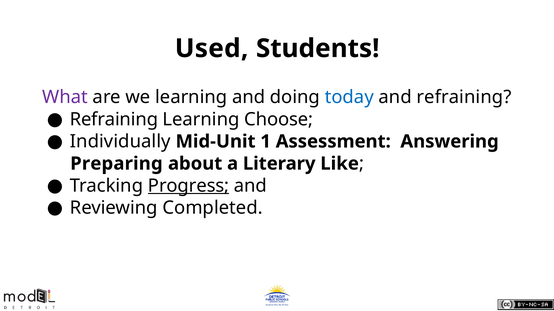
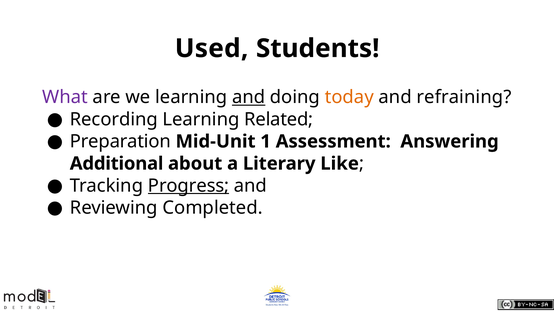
and underline: none -> present (249, 97)
today colour: blue -> orange (349, 97)
Refraining: Refraining -> Recording (114, 120)
Choose: Choose -> Related (279, 120)
Individually: Individually -> Preparation (120, 142)
Preparing: Preparing -> Additional (117, 164)
